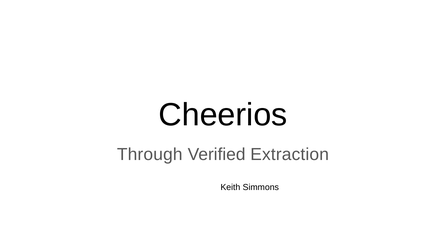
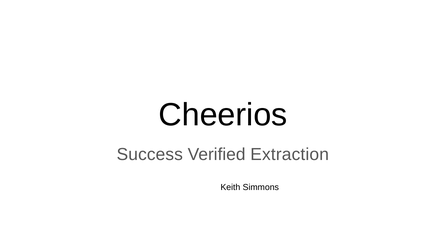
Through: Through -> Success (150, 154)
